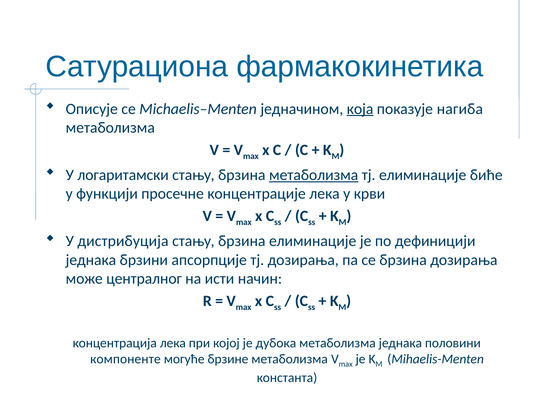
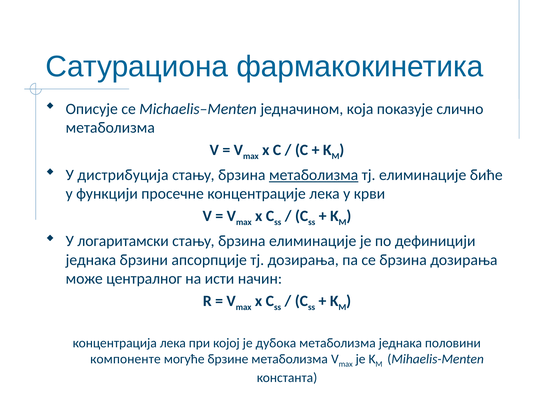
која underline: present -> none (360, 109)
нагиба: нагиба -> слично (460, 109)
логаритамски: логаритамски -> дистрибуција (123, 175)
дистрибуција: дистрибуција -> логаритамски (123, 241)
